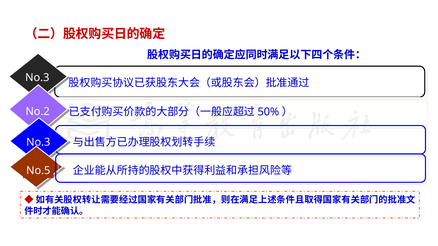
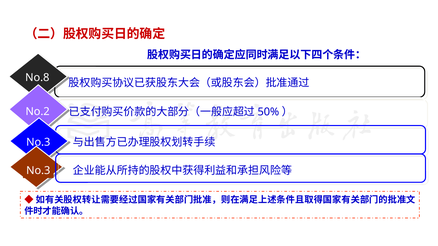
No.3: No.3 -> No.8 (37, 78)
No.5: No.5 -> No.3 (38, 171)
